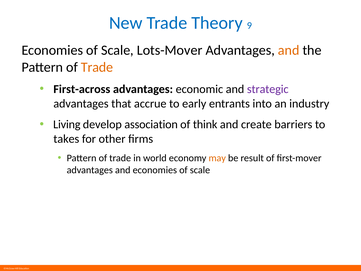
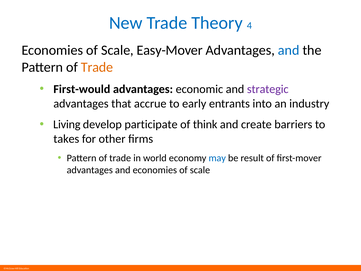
9: 9 -> 4 (249, 26)
Lots-Mover: Lots-Mover -> Easy-Mover (170, 50)
and colour: orange -> blue (289, 50)
First-across: First-across -> First-would (82, 89)
association: association -> participate (151, 124)
may colour: orange -> blue (217, 158)
